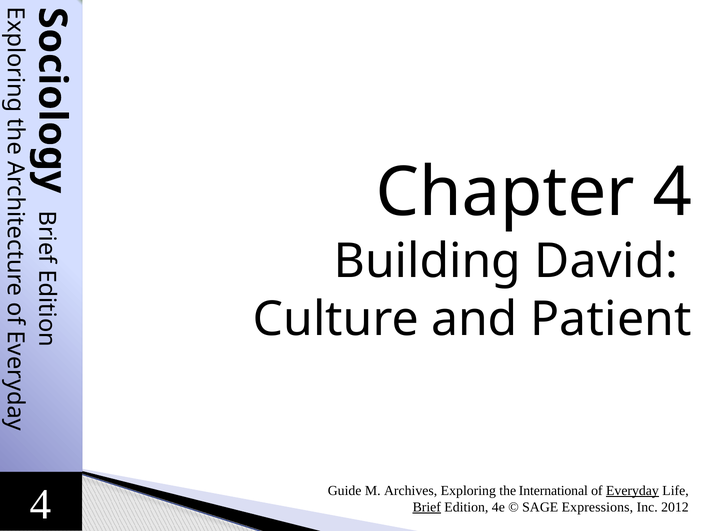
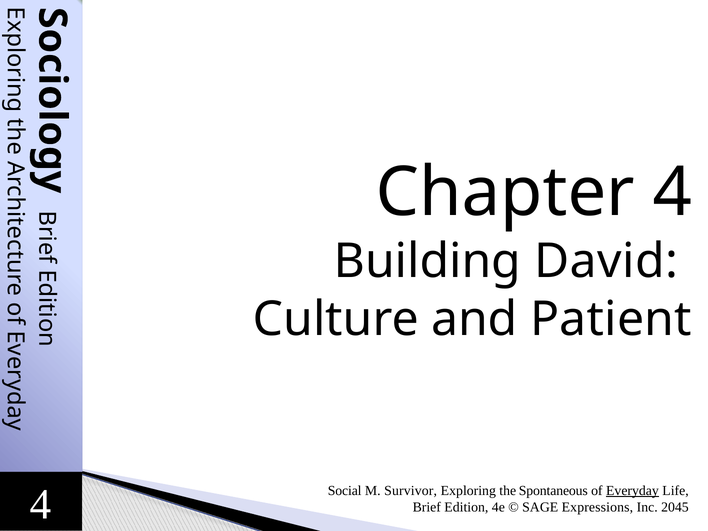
Guide: Guide -> Social (345, 491)
Archives: Archives -> Survivor (411, 491)
International: International -> Spontaneous (553, 491)
Brief underline: present -> none (427, 507)
2012: 2012 -> 2045 (675, 507)
